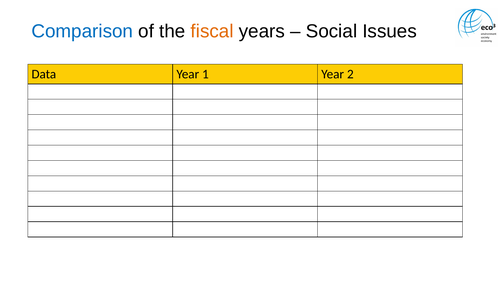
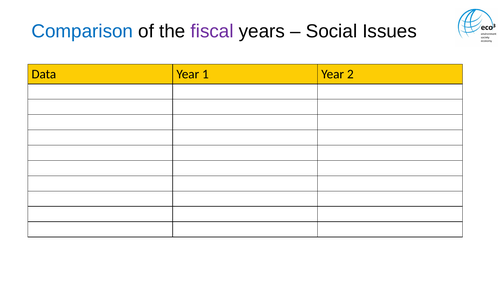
fiscal colour: orange -> purple (212, 31)
